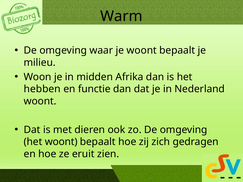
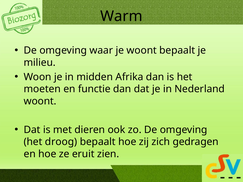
hebben: hebben -> moeten (42, 89)
het woont: woont -> droog (61, 142)
